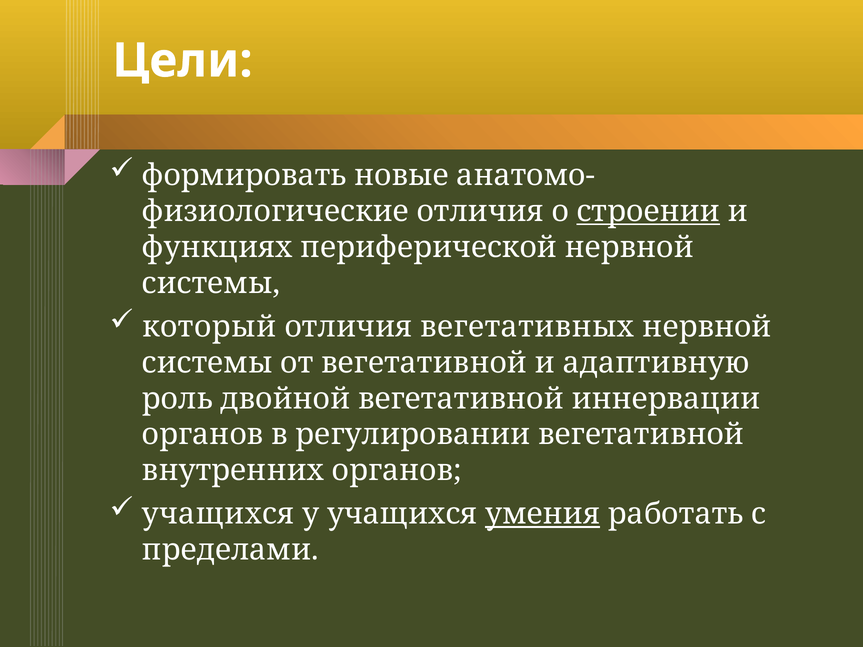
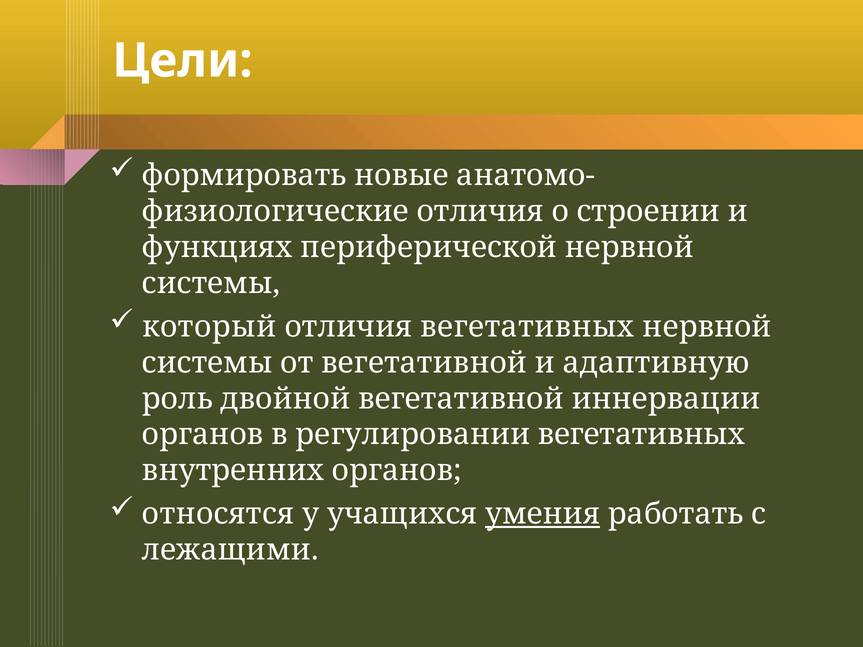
строении underline: present -> none (648, 211)
регулировании вегетативной: вегетативной -> вегетативных (641, 435)
учащихся: учащихся -> относятся (218, 514)
пределами: пределами -> лежащими (230, 550)
